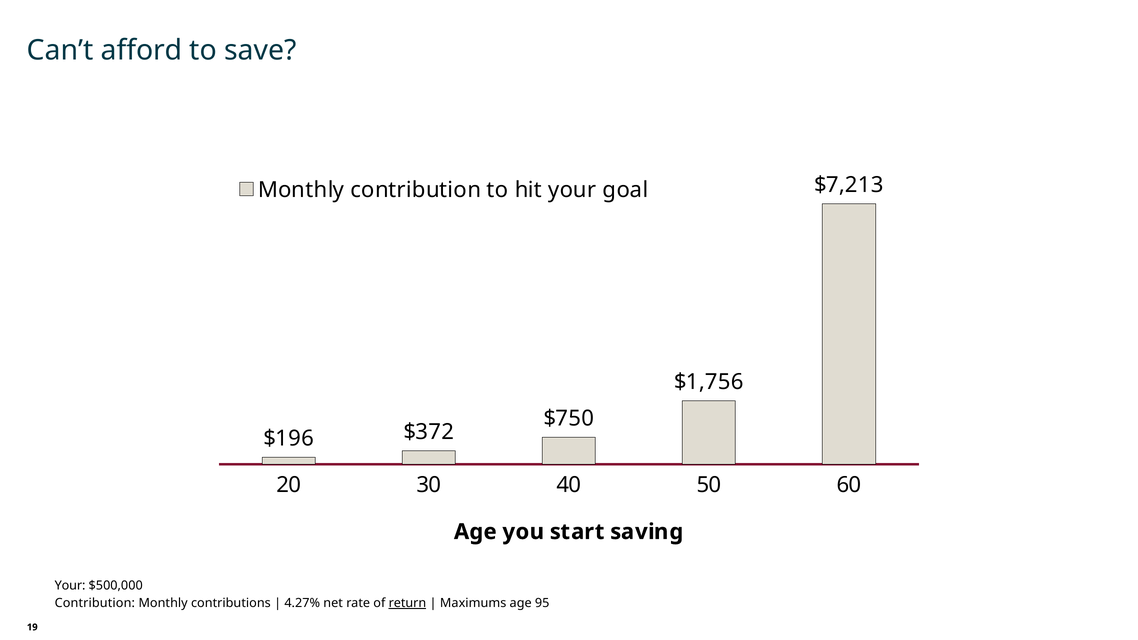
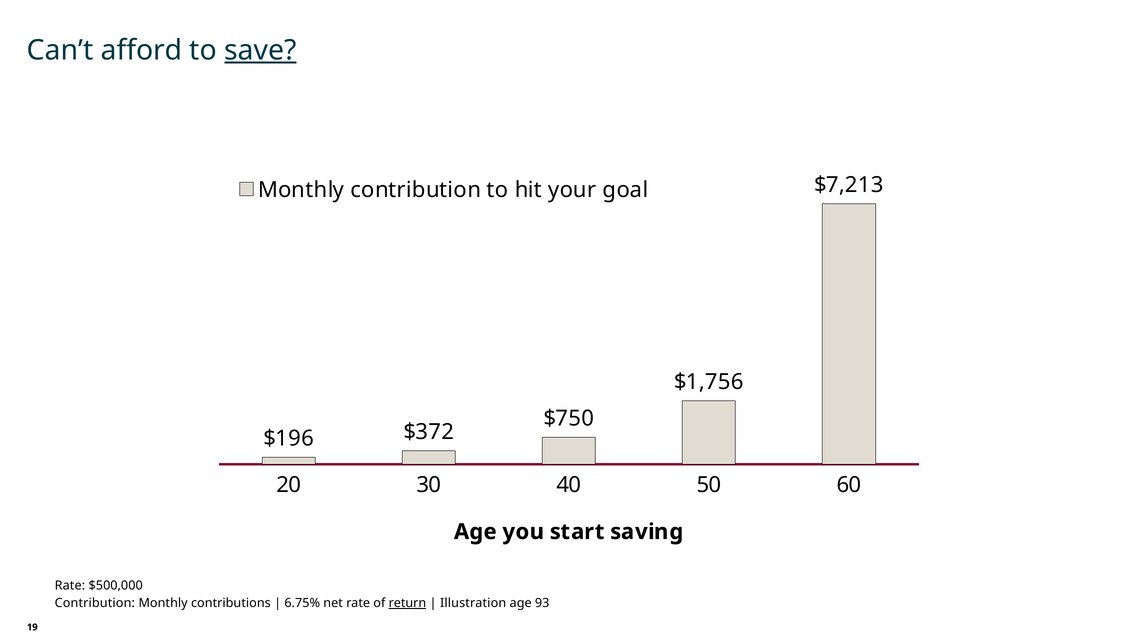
save underline: none -> present (261, 50)
Your: Your -> Rate (70, 586)
4.27%: 4.27% -> 6.75% (302, 603)
Maximums: Maximums -> Illustration (473, 603)
95: 95 -> 93 (542, 603)
